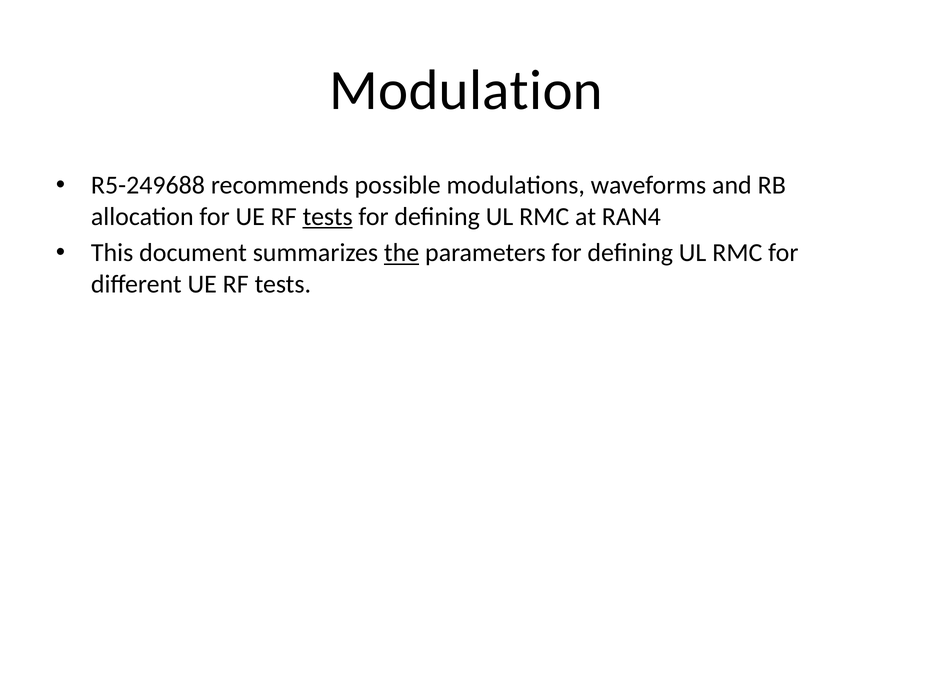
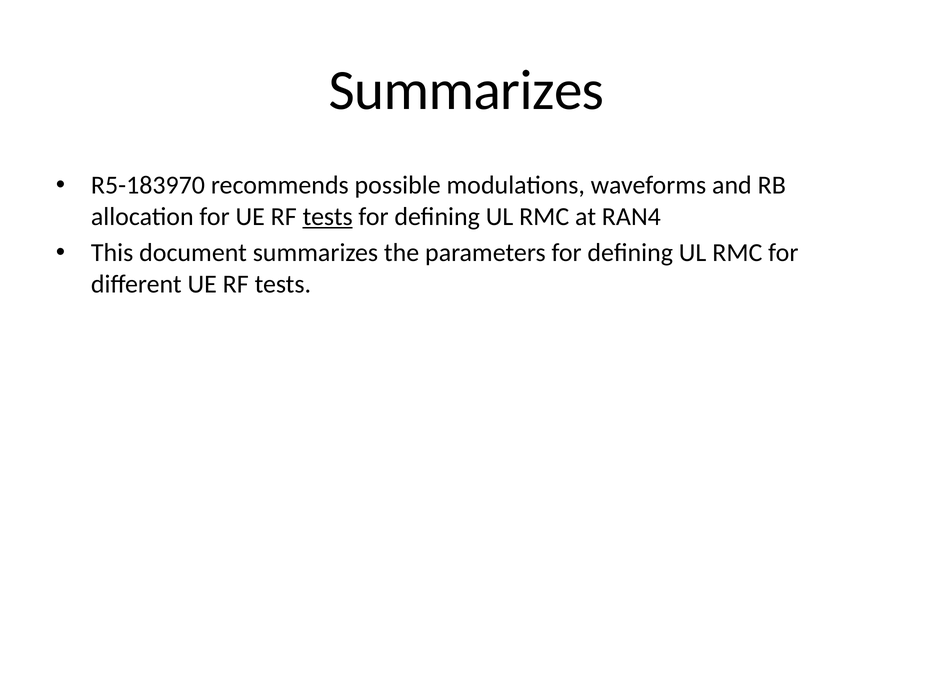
Modulation: Modulation -> Summarizes (467, 90)
R5-249688: R5-249688 -> R5-183970 (148, 185)
the underline: present -> none (402, 253)
